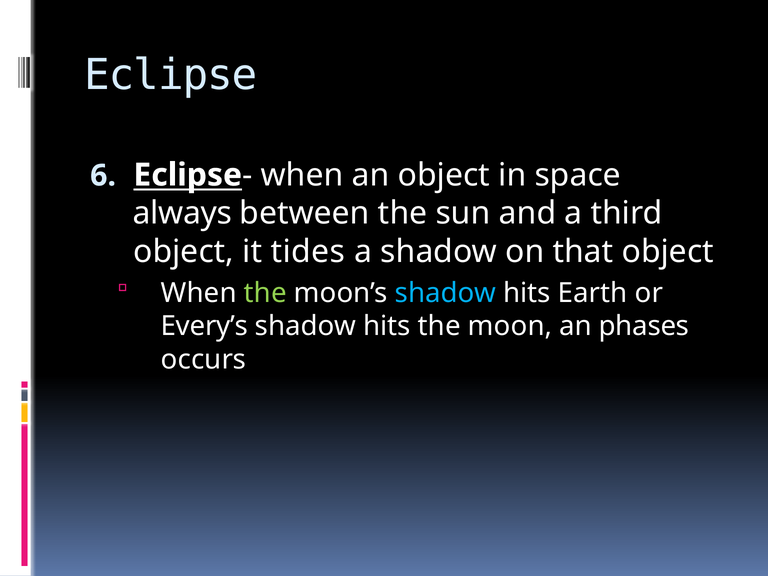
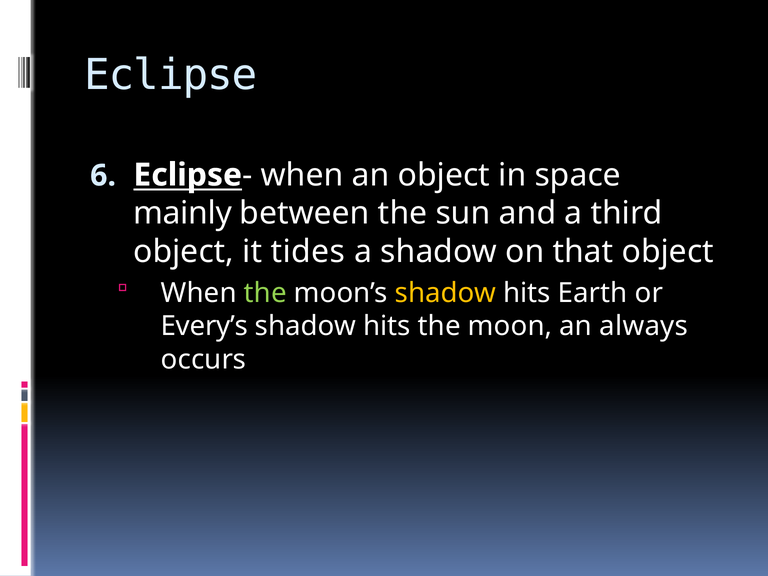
always: always -> mainly (182, 213)
shadow colour: light blue -> yellow (445, 293)
phases: phases -> always (644, 326)
